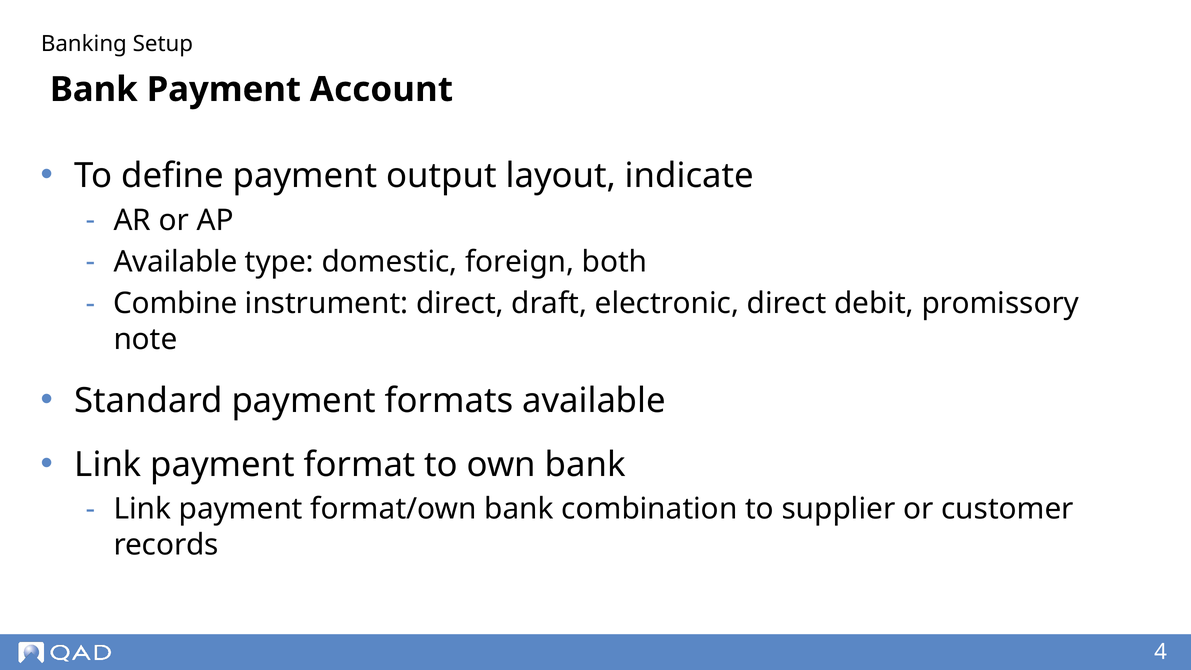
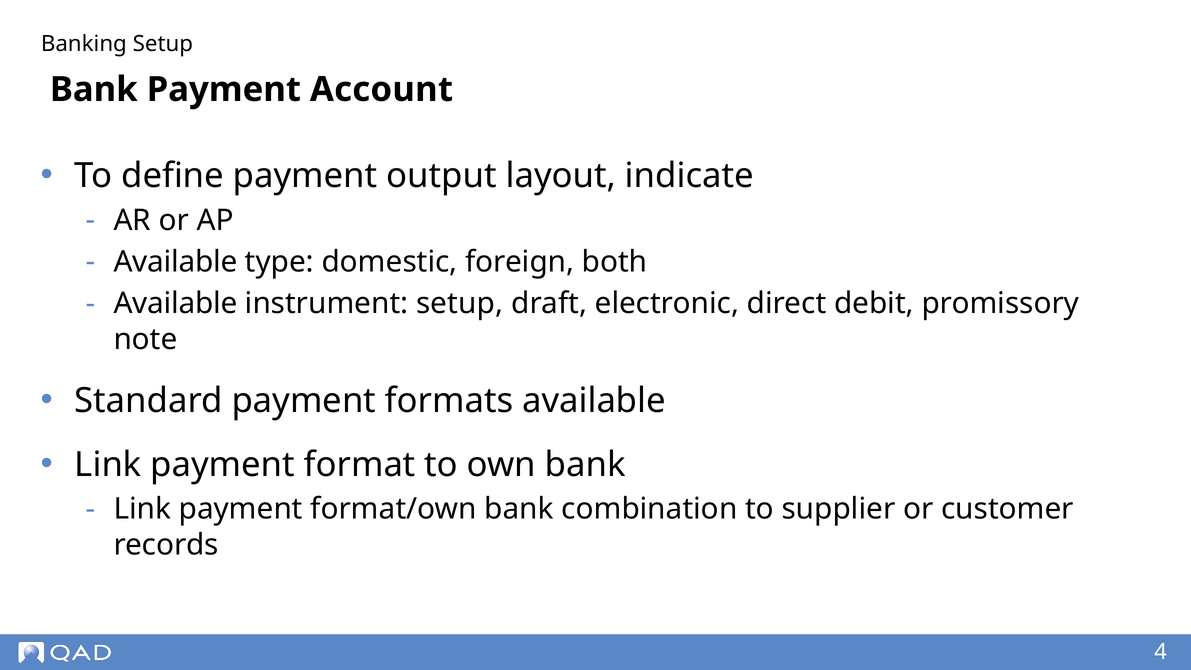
Combine: Combine -> Available (175, 304)
instrument direct: direct -> setup (460, 304)
